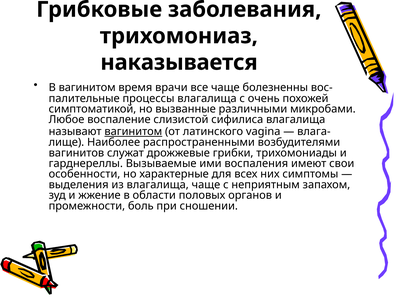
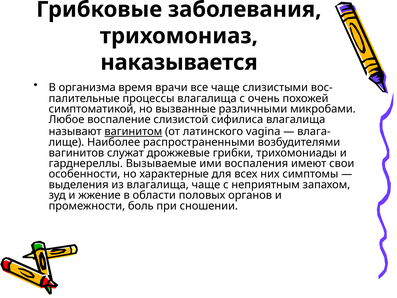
В вагинитом: вагинитом -> организма (87, 87)
болезненны: болезненны -> слизистыми (275, 87)
